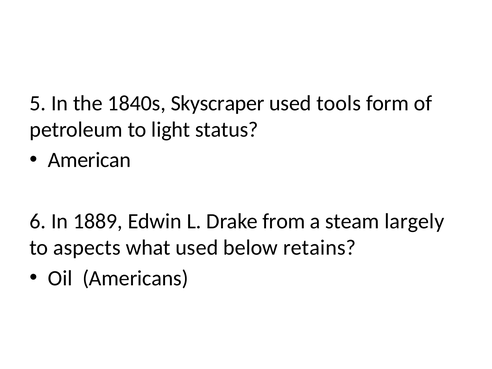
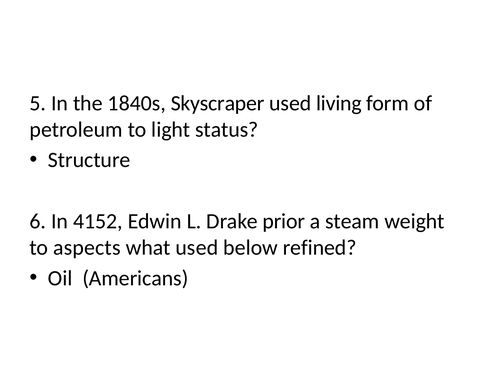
tools: tools -> living (339, 103)
American: American -> Structure (89, 160)
1889: 1889 -> 4152 (98, 221)
from: from -> prior (284, 221)
largely: largely -> weight (415, 221)
retains: retains -> refined (320, 248)
